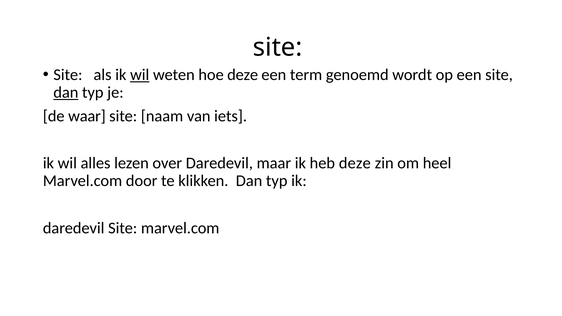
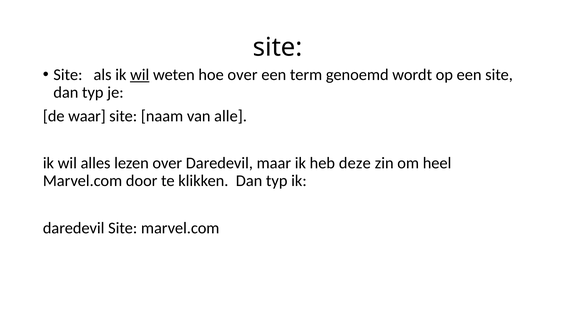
hoe deze: deze -> over (243, 75)
dan underline: present -> none (66, 93)
iets: iets -> alle (231, 116)
